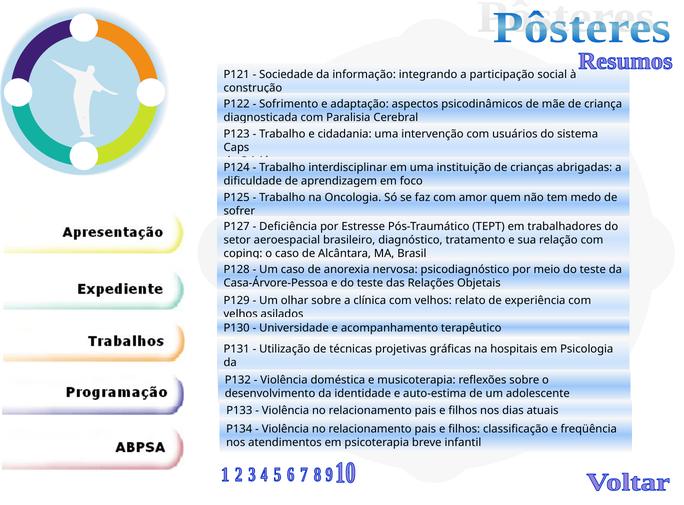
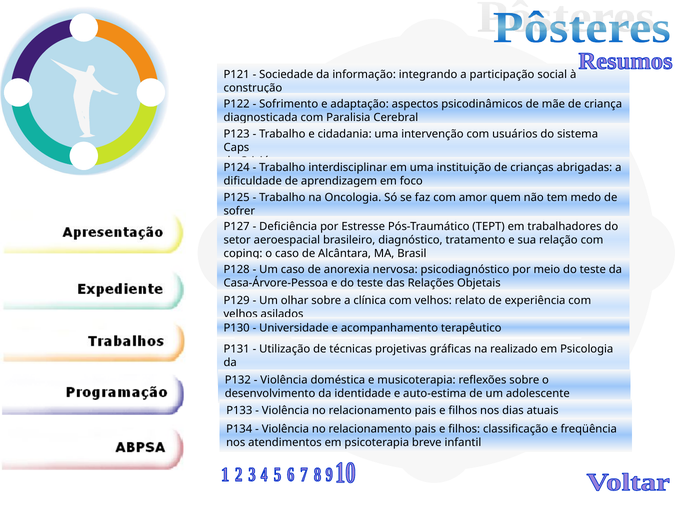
hospitais: hospitais -> realizado (514, 350)
